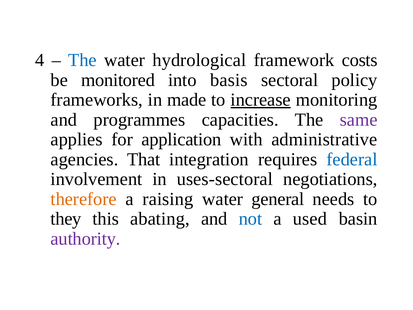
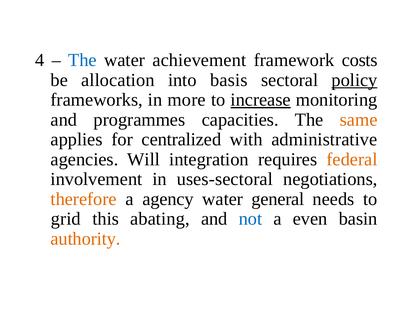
hydrological: hydrological -> achievement (199, 60)
monitored: monitored -> allocation (118, 80)
policy underline: none -> present (355, 80)
made: made -> more (187, 100)
same colour: purple -> orange (359, 120)
application: application -> centralized (181, 139)
That: That -> Will (144, 159)
federal colour: blue -> orange (352, 159)
raising: raising -> agency (168, 199)
they: they -> grid (66, 219)
used: used -> even (310, 219)
authority colour: purple -> orange (85, 239)
